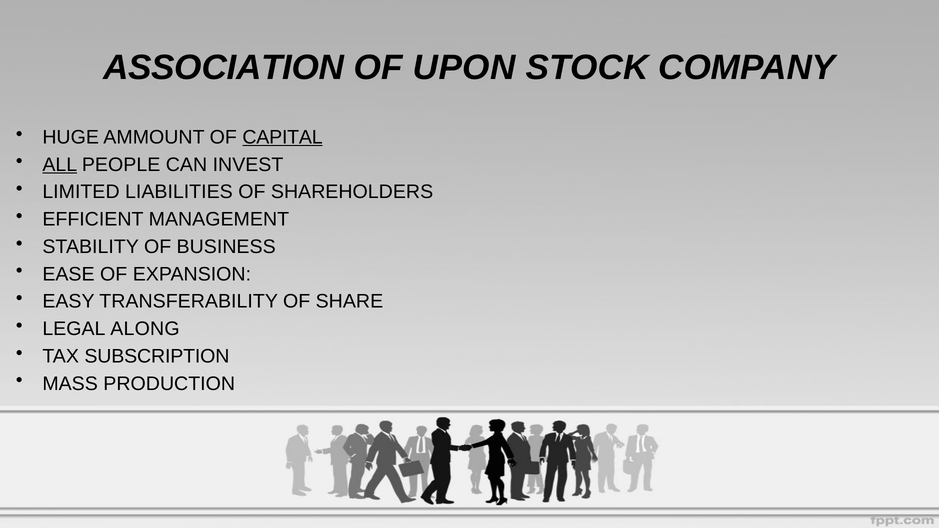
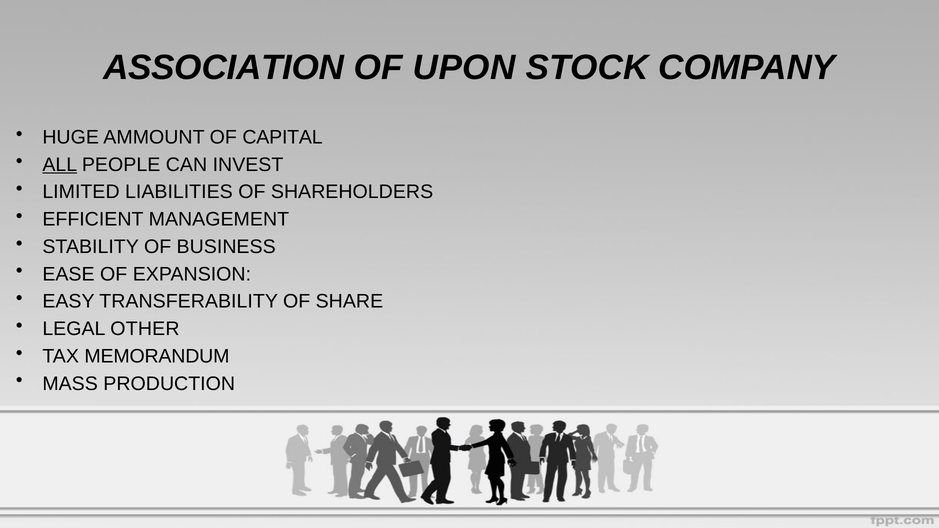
CAPITAL underline: present -> none (283, 137)
ALONG: ALONG -> OTHER (145, 329)
SUBSCRIPTION: SUBSCRIPTION -> MEMORANDUM (157, 356)
